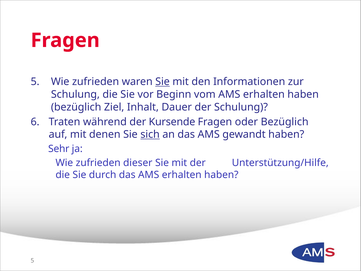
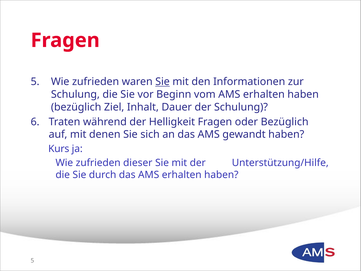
Kursende: Kursende -> Helligkeit (172, 122)
sich underline: present -> none (150, 134)
Sehr: Sehr -> Kurs (59, 149)
